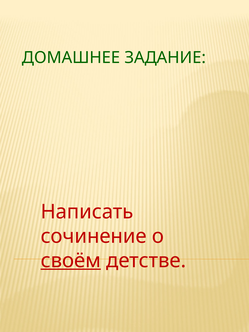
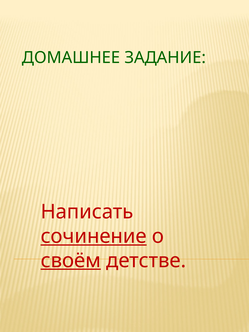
сочинение underline: none -> present (94, 236)
